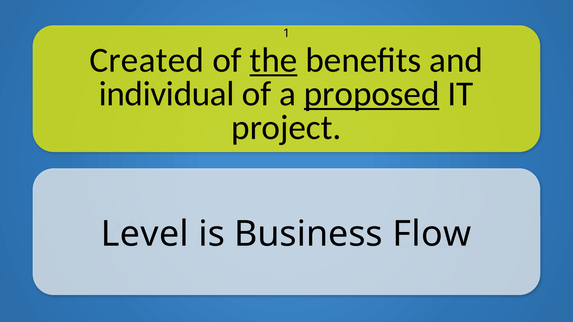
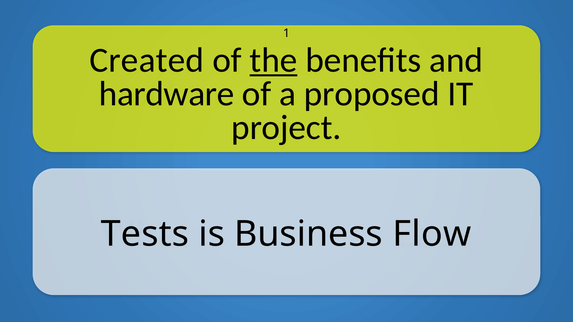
individual: individual -> hardware (167, 94)
proposed underline: present -> none (372, 94)
Level: Level -> Tests (145, 234)
